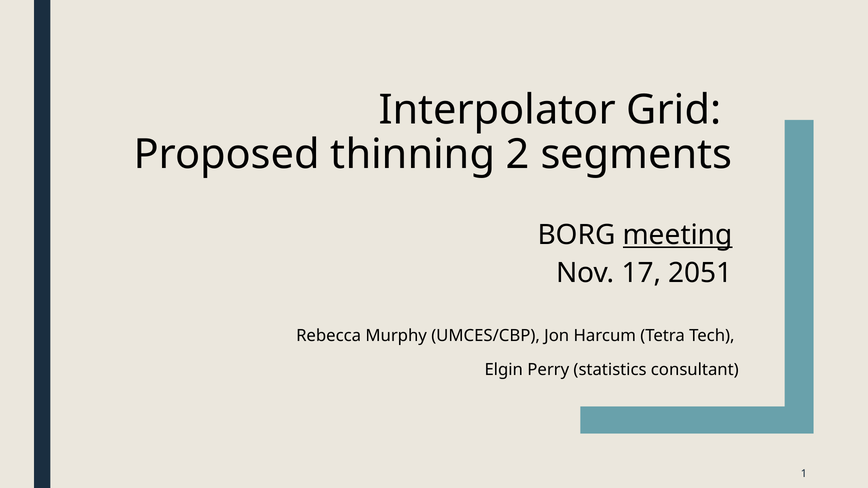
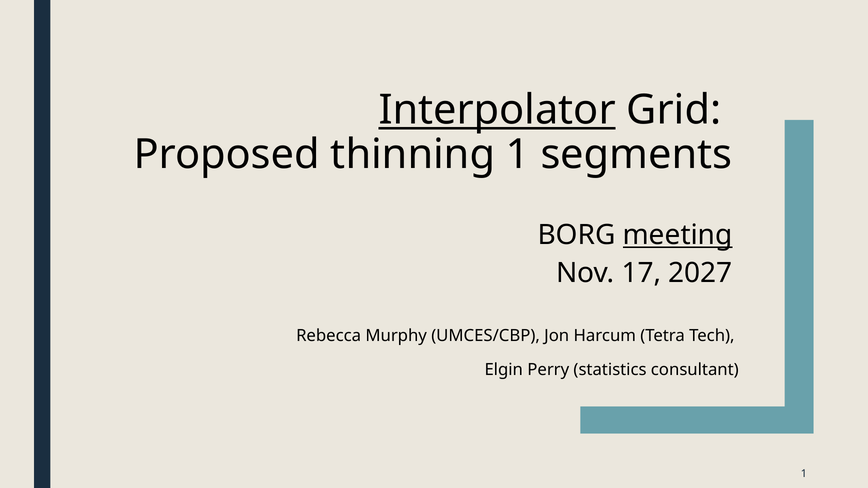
Interpolator underline: none -> present (497, 110)
thinning 2: 2 -> 1 (518, 155)
2051: 2051 -> 2027 (700, 273)
